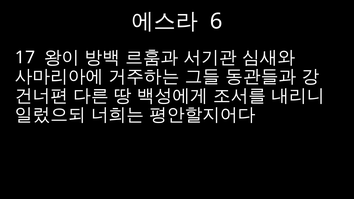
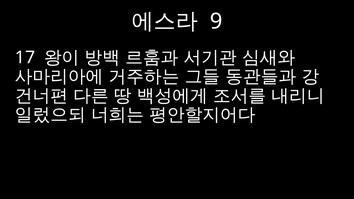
6: 6 -> 9 (216, 21)
